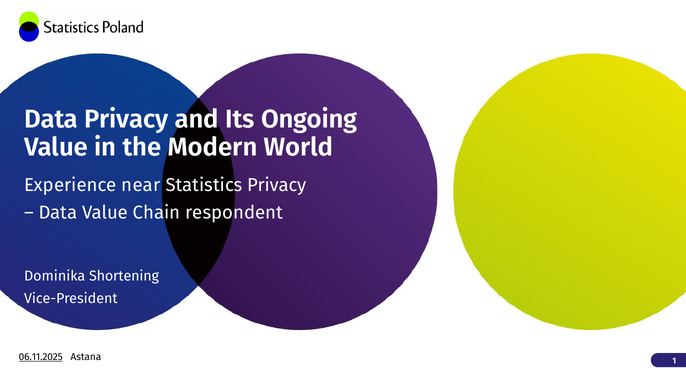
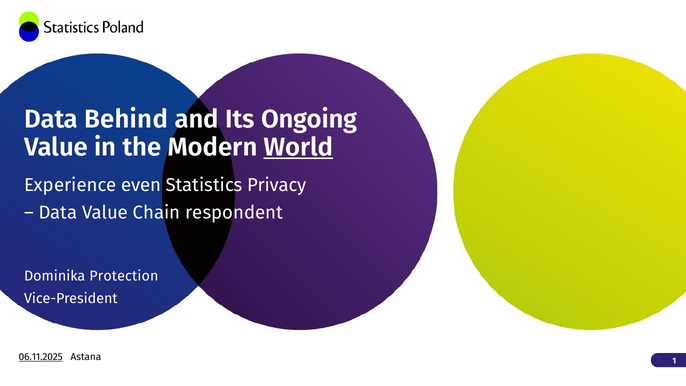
Data Privacy: Privacy -> Behind (126, 119)
World underline: none -> present (298, 147)
near: near -> even (141, 185)
Shortening: Shortening -> Protection (124, 276)
